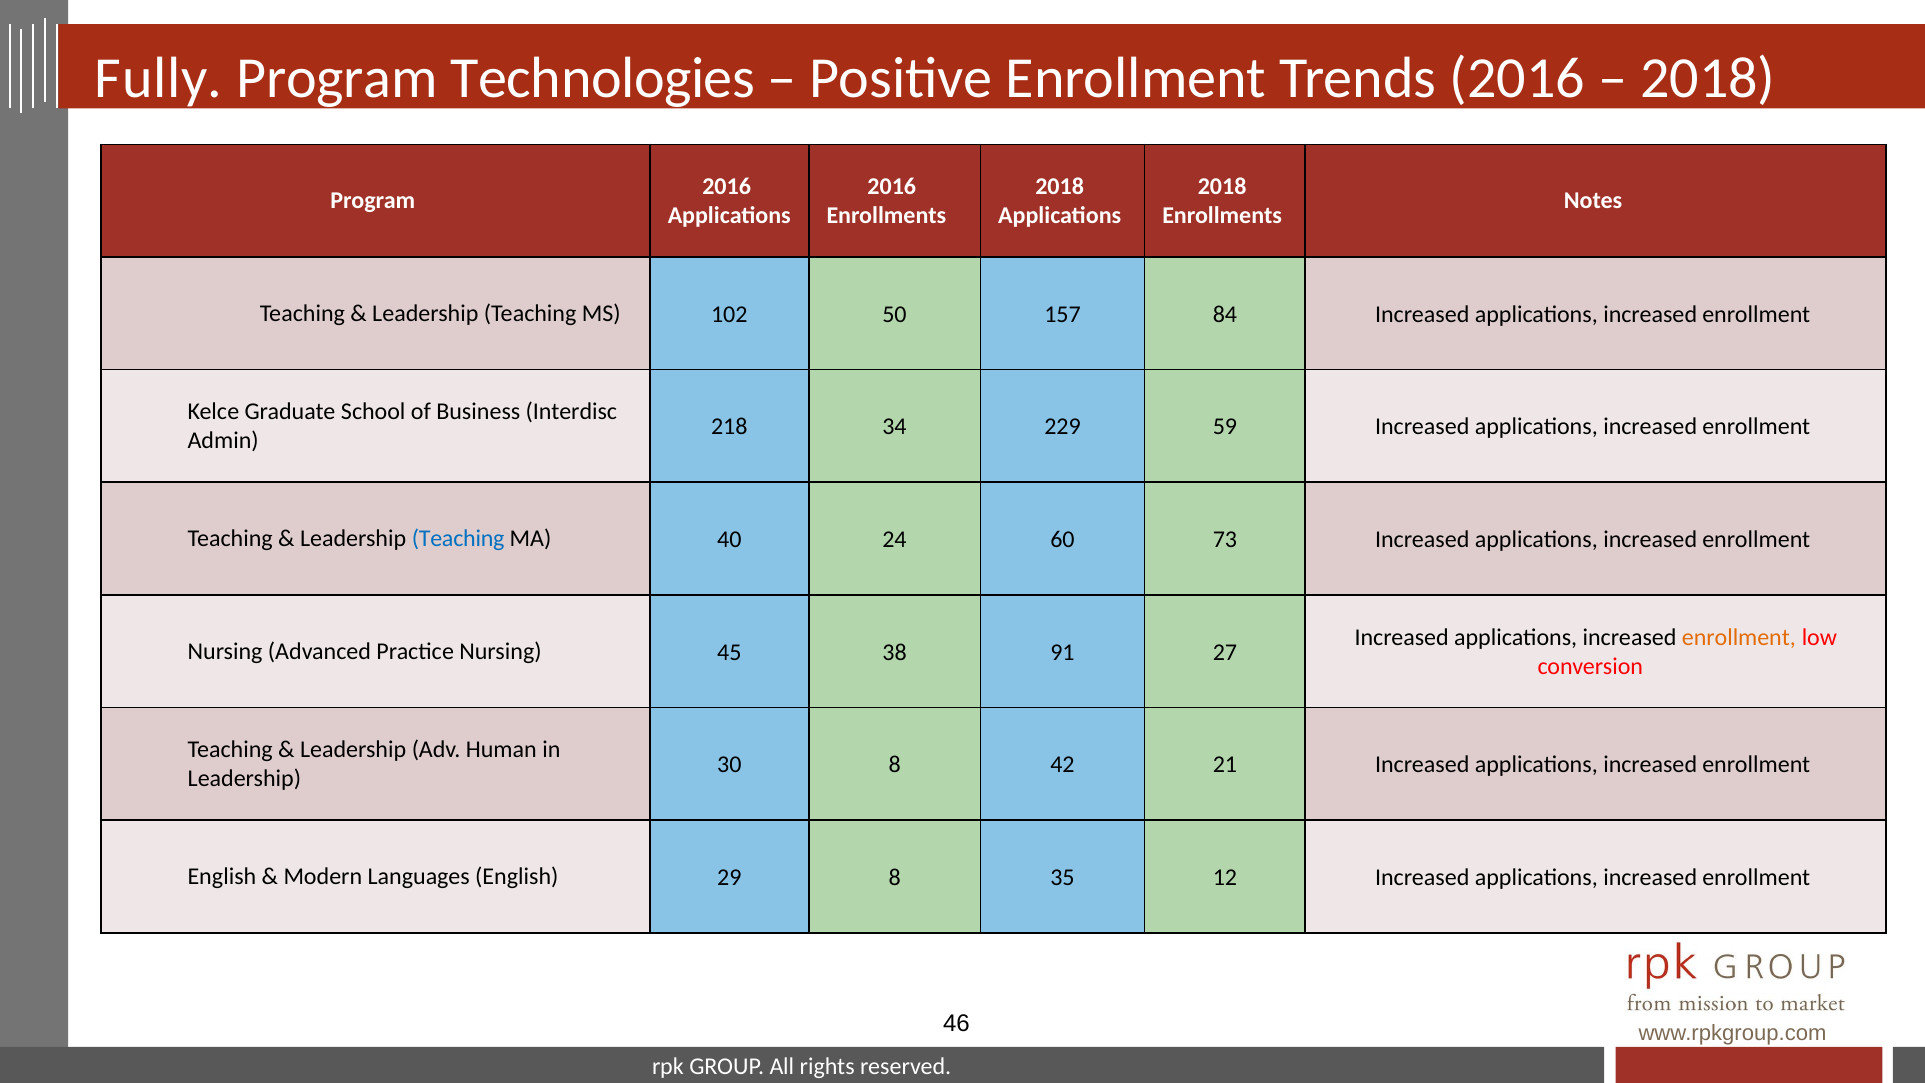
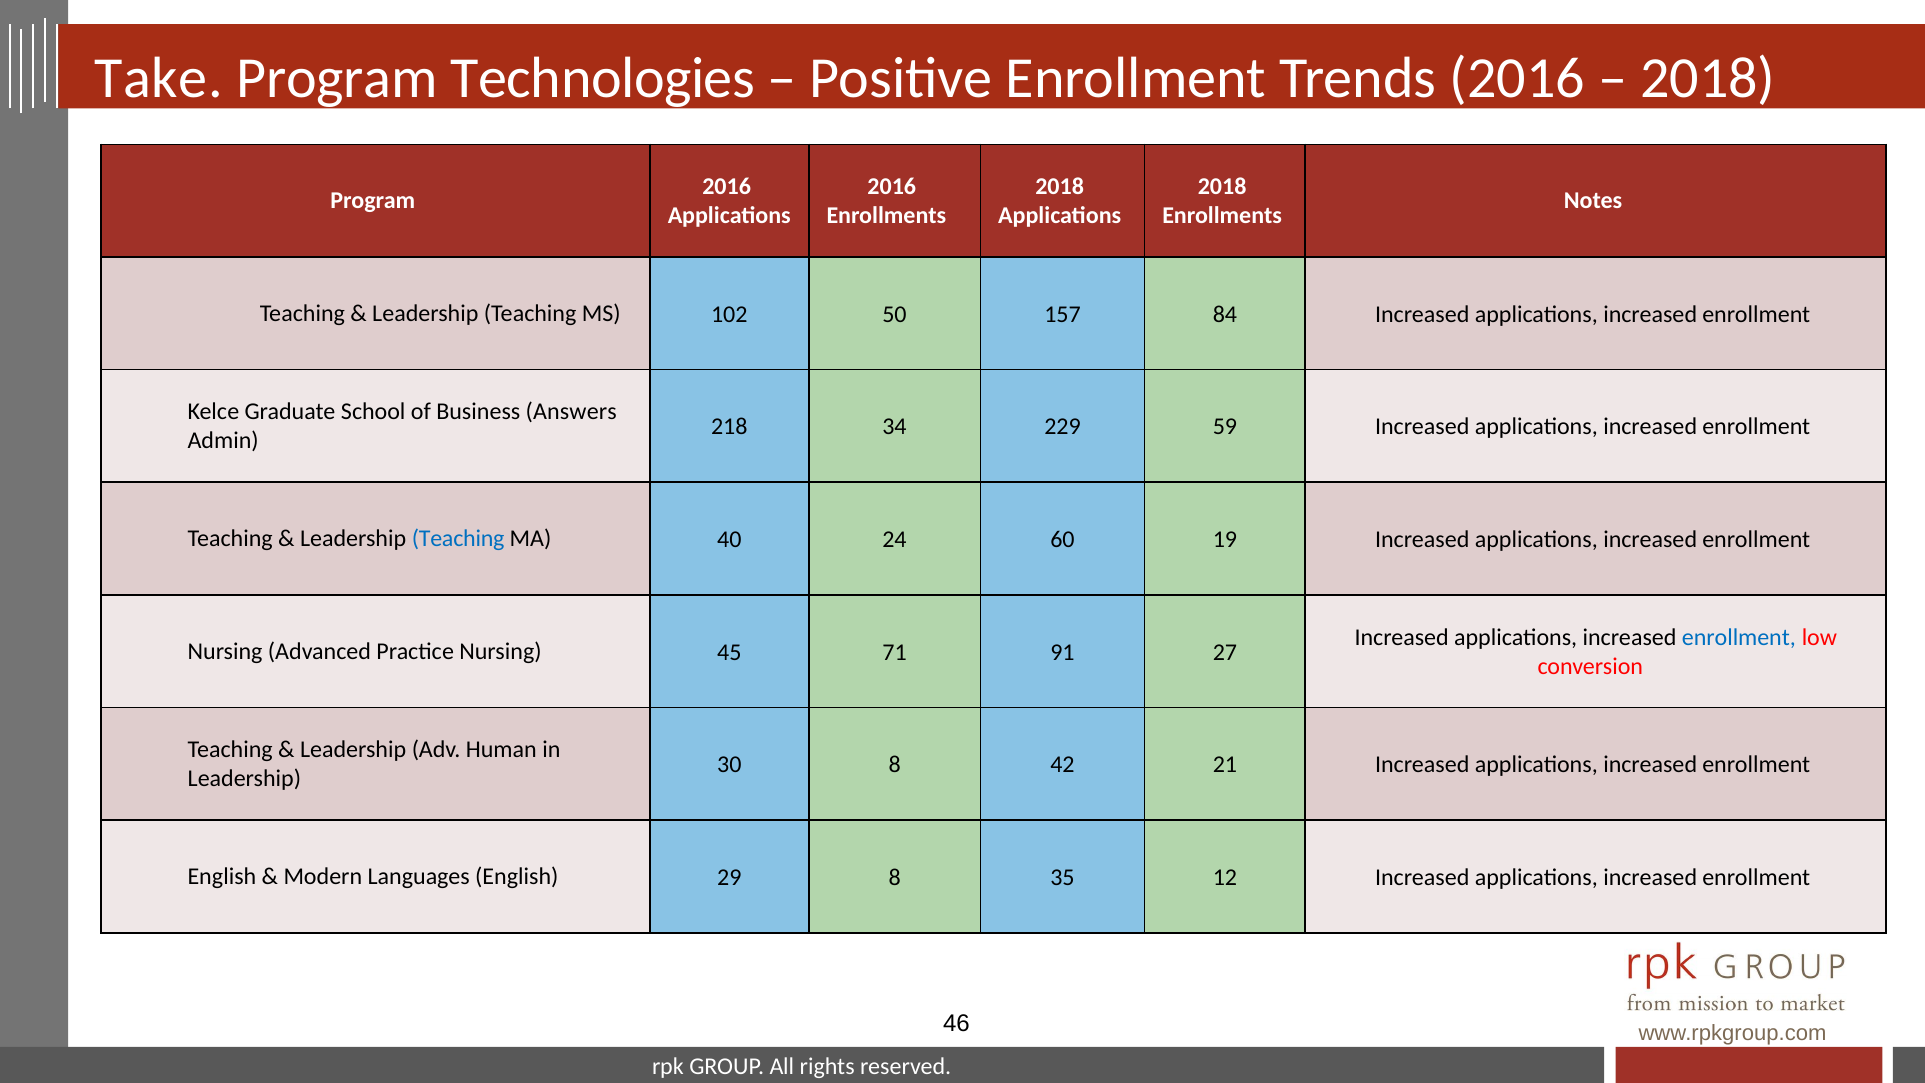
Fully: Fully -> Take (159, 78)
Interdisc: Interdisc -> Answers (571, 411)
73: 73 -> 19 (1225, 539)
enrollment colour: orange -> blue (1739, 637)
38: 38 -> 71 (895, 652)
